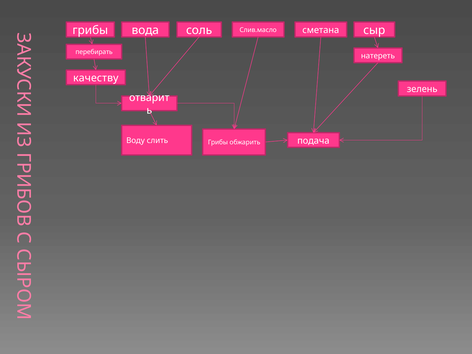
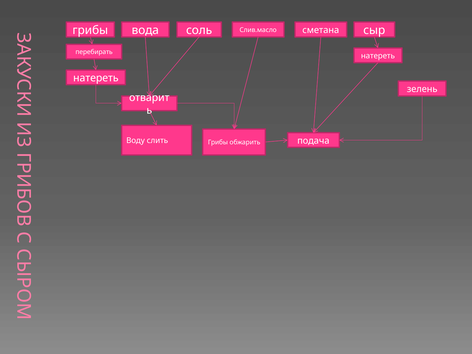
качеству: качеству -> натереть (96, 78)
